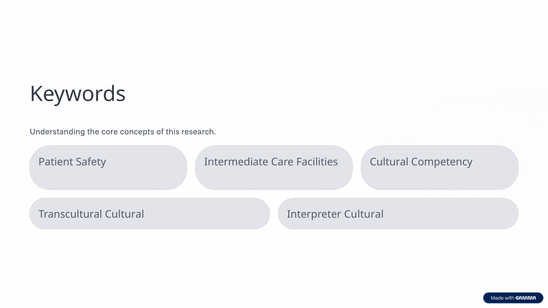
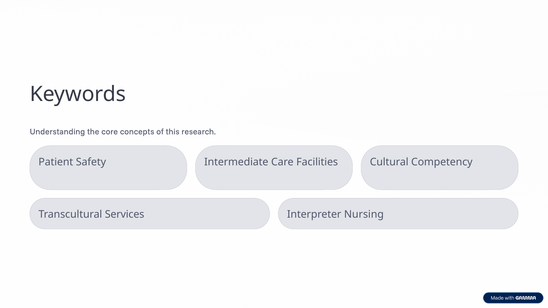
Transcultural Cultural: Cultural -> Services (125, 215)
Interpreter Cultural: Cultural -> Nursing (364, 215)
